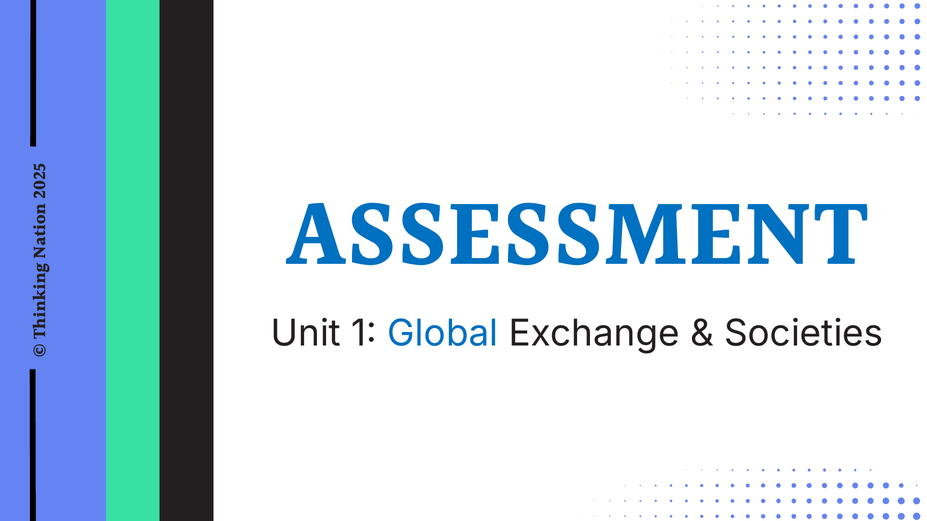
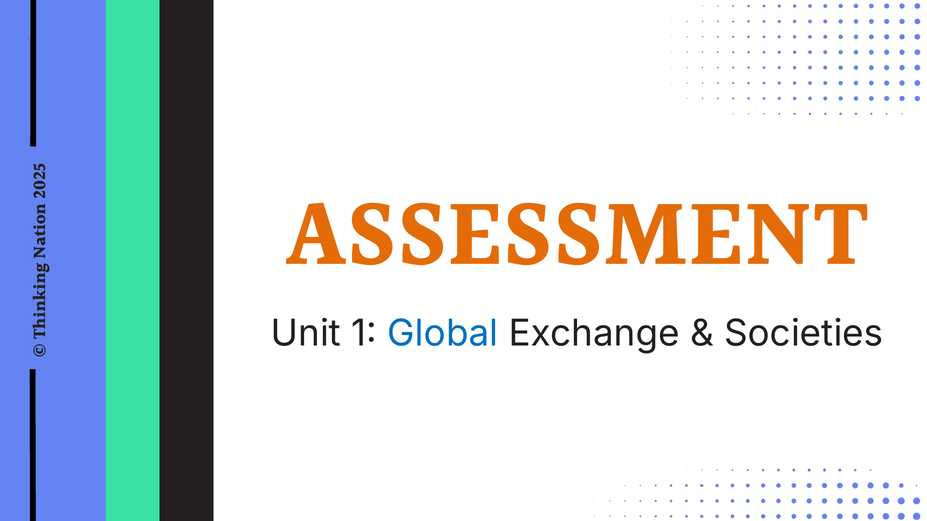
ASSESSMENT colour: blue -> orange (577, 238)
